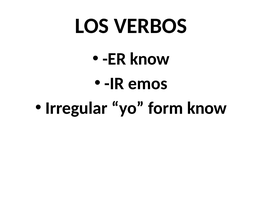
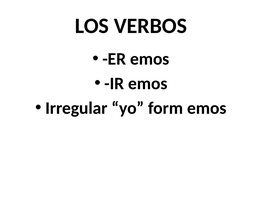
ER know: know -> emos (150, 59)
form know: know -> emos (207, 108)
